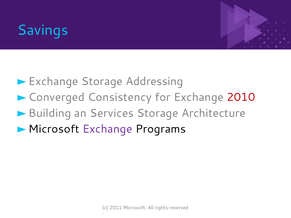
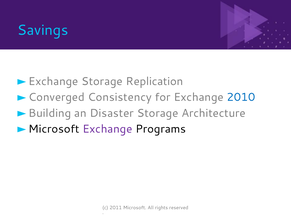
Addressing: Addressing -> Replication (155, 82)
2010 colour: red -> blue (241, 97)
Services: Services -> Disaster (112, 113)
